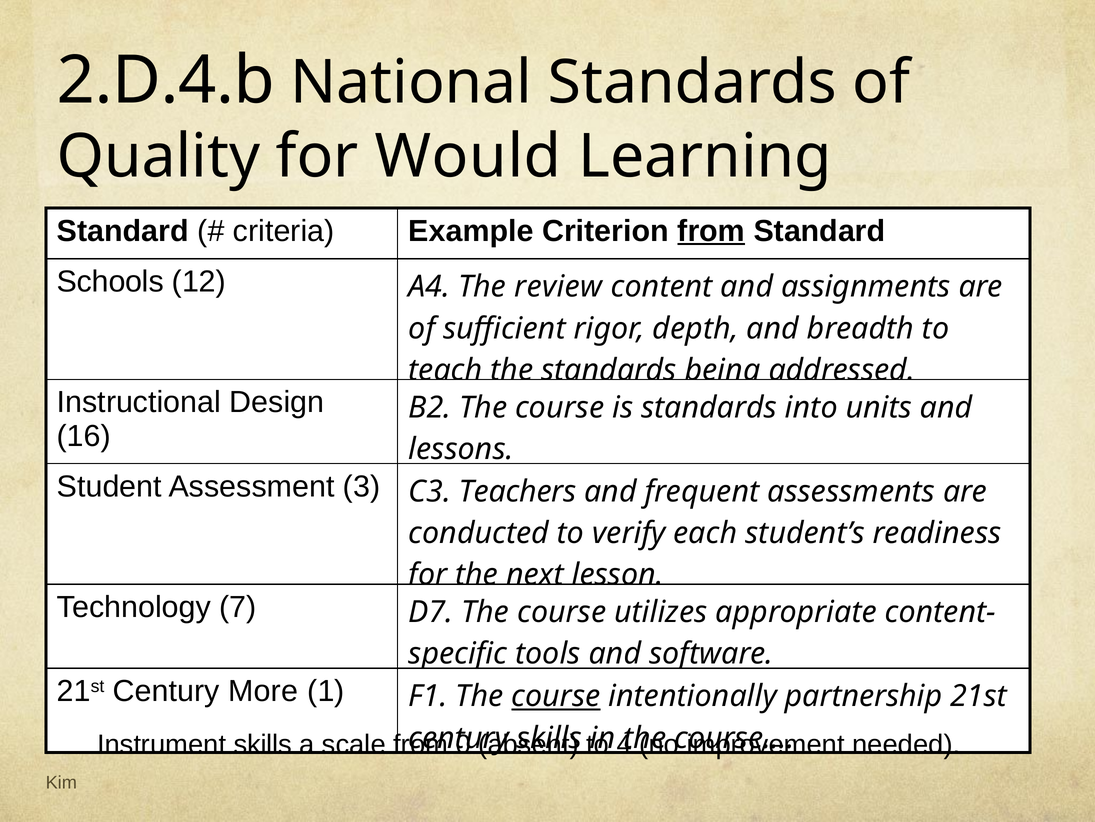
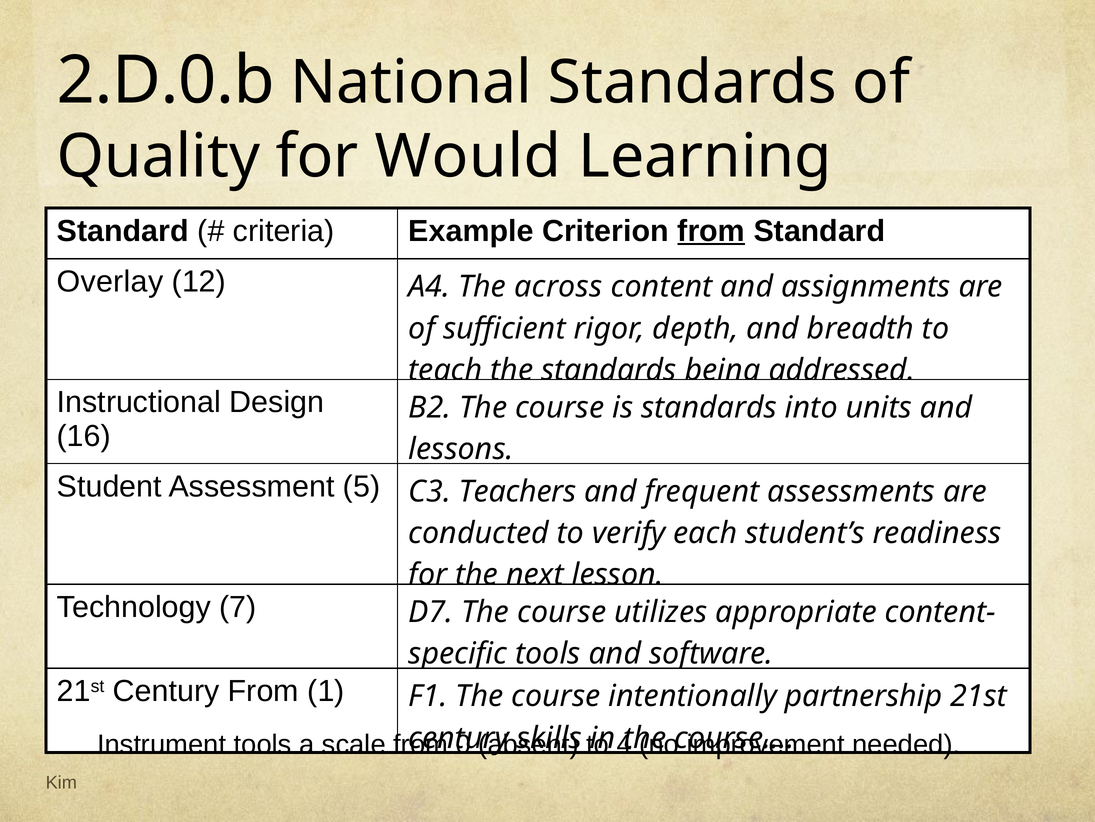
2.D.4.b: 2.D.4.b -> 2.D.0.b (166, 80)
Schools: Schools -> Overlay (110, 282)
review: review -> across (558, 287)
3: 3 -> 5 (362, 486)
Century More: More -> From (263, 691)
course underline: present -> none (556, 696)
Instrument skills: skills -> tools (263, 744)
